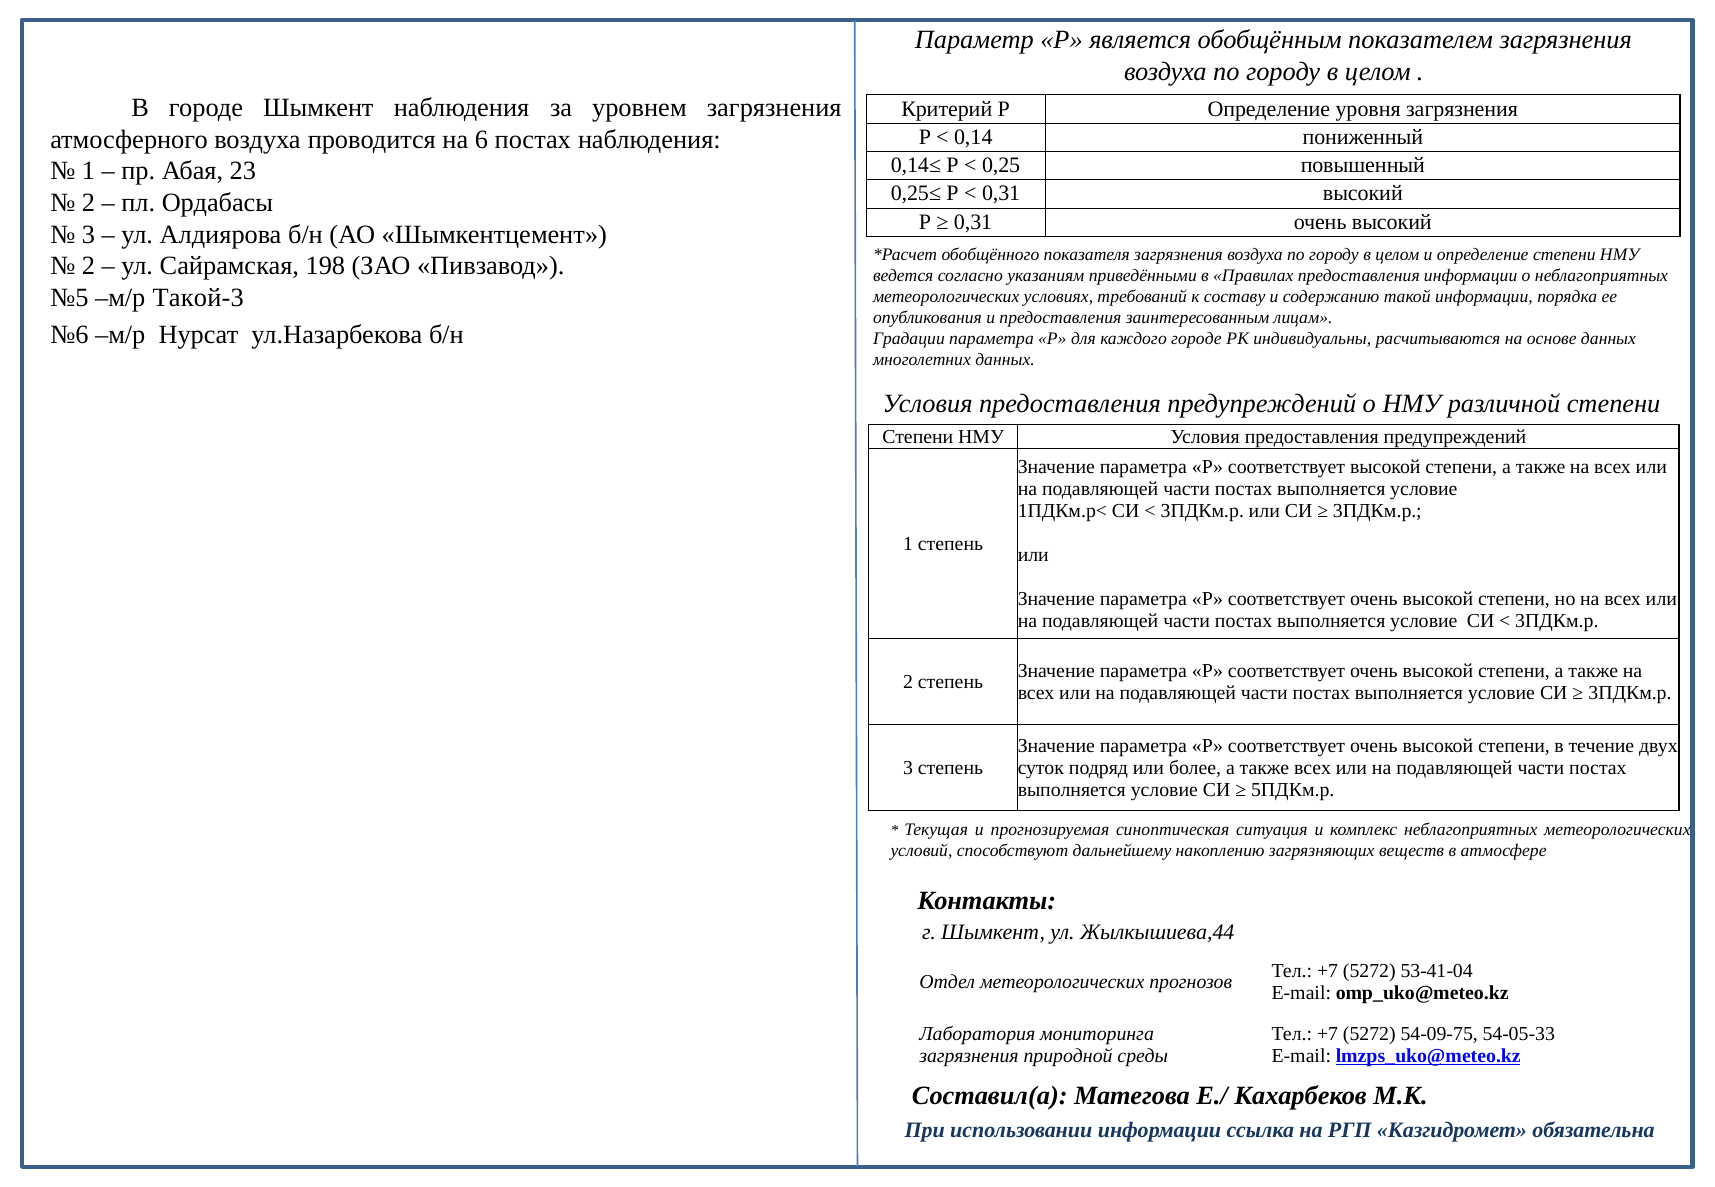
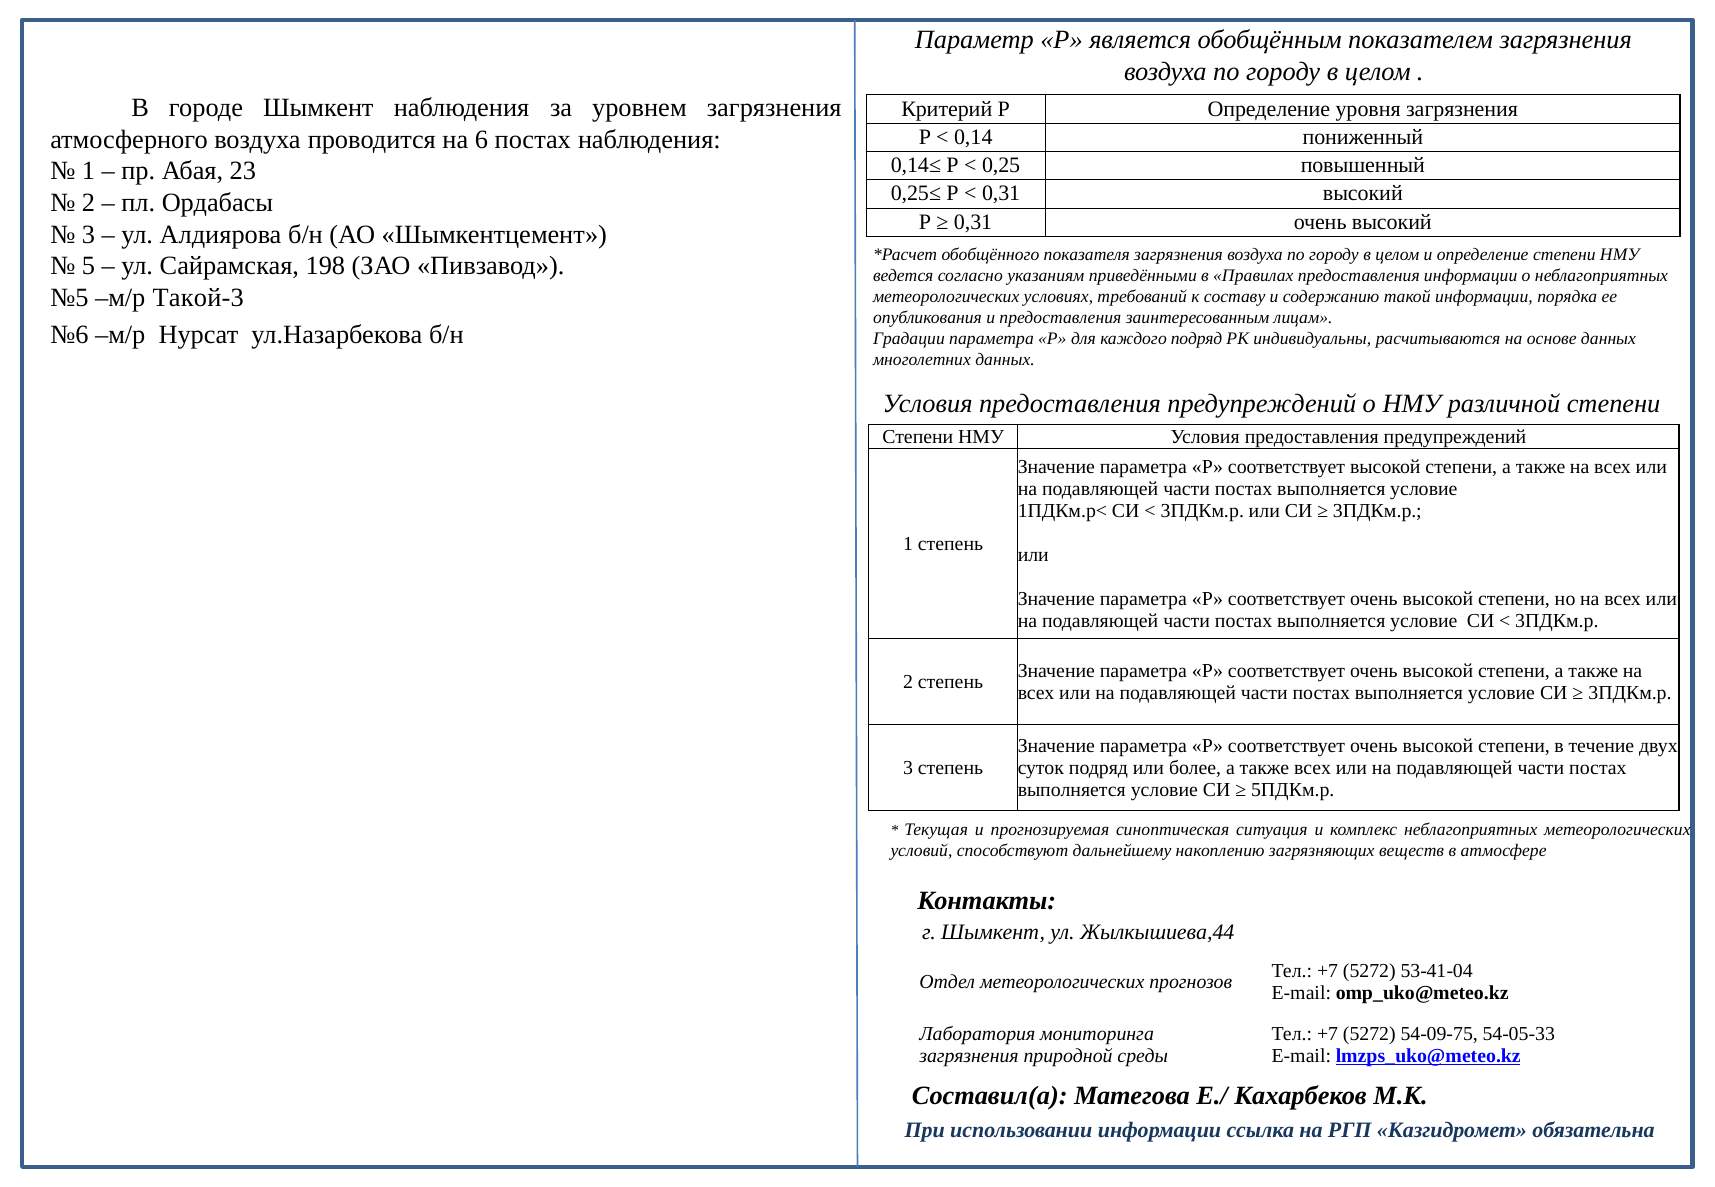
2: 2 -> 5 (89, 266)
каждого городе: городе -> подряд (1197, 339)
